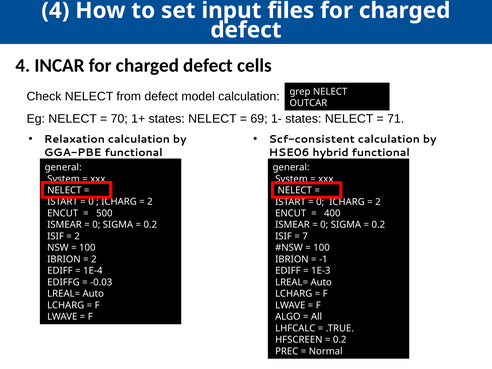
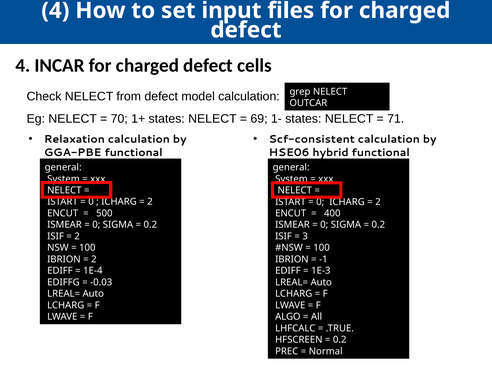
7: 7 -> 3 (305, 236)
